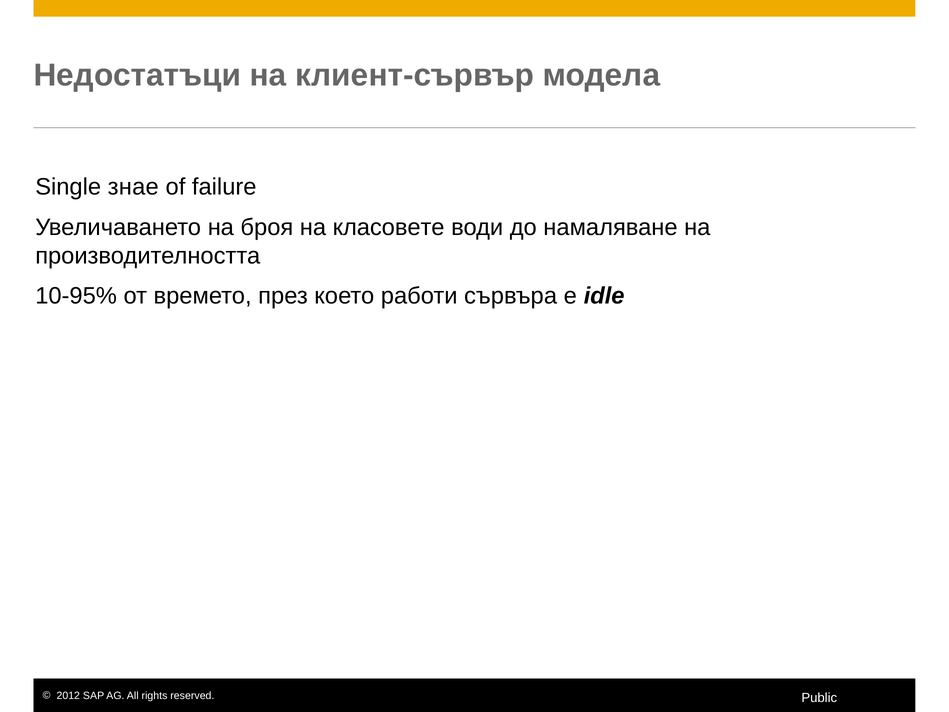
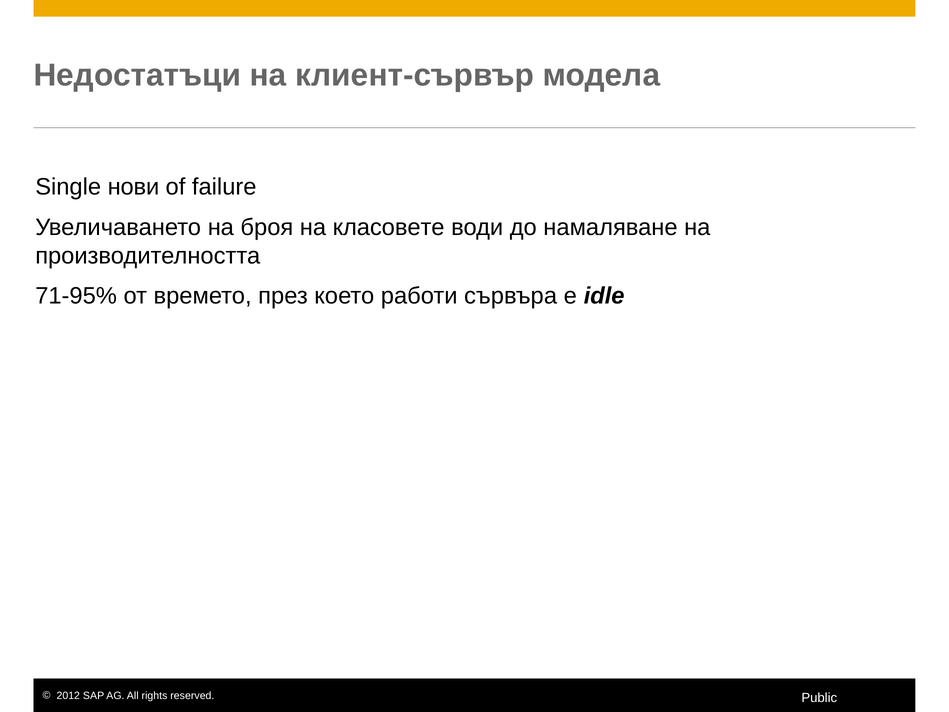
знае: знае -> нови (133, 187)
10-95%: 10-95% -> 71-95% (76, 296)
